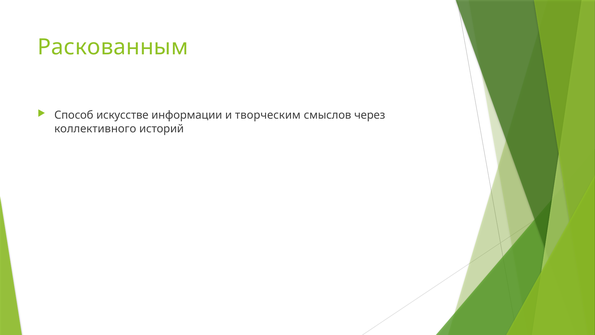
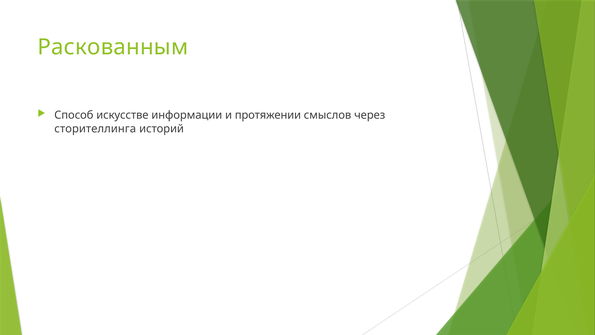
творческим: творческим -> протяжении (268, 115)
коллективного: коллективного -> сторителлинга (95, 129)
